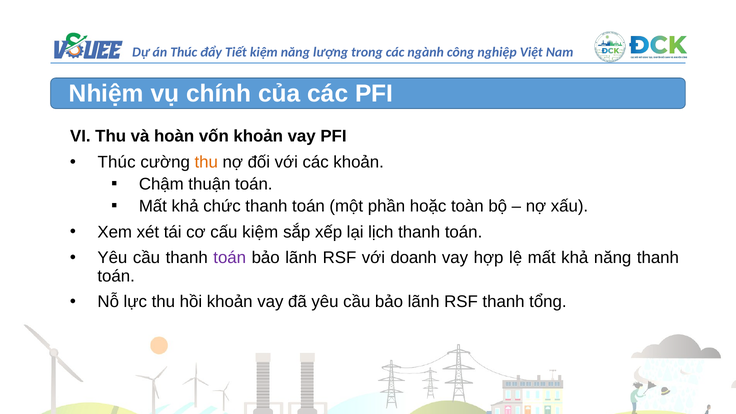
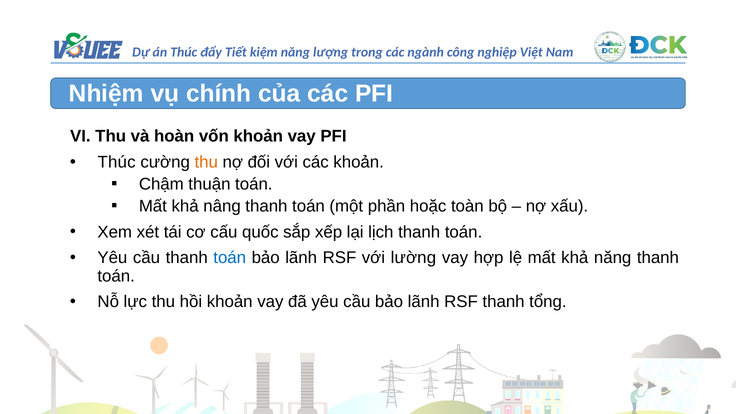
chức: chức -> nâng (222, 206)
cấu kiệm: kiệm -> quốc (260, 232)
toán colour: purple -> blue (230, 258)
doanh: doanh -> lường (413, 258)
